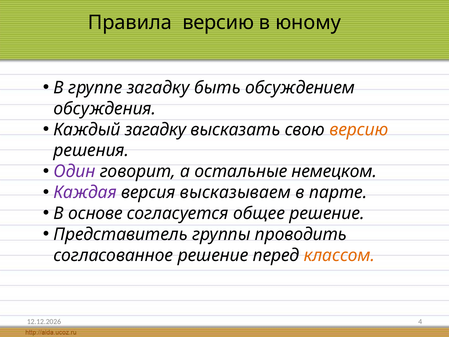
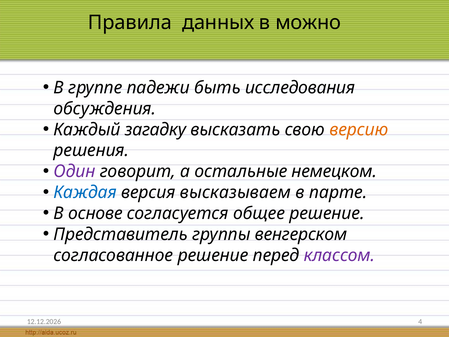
Правила версию: версию -> данных (218, 23)
юному: юному -> можно (308, 23)
группе загадку: загадку -> падежи (158, 88)
обсуждением: обсуждением -> исследования (300, 88)
Каждая colour: purple -> blue (85, 192)
проводить: проводить -> венгерском (301, 234)
классом colour: orange -> purple (339, 255)
